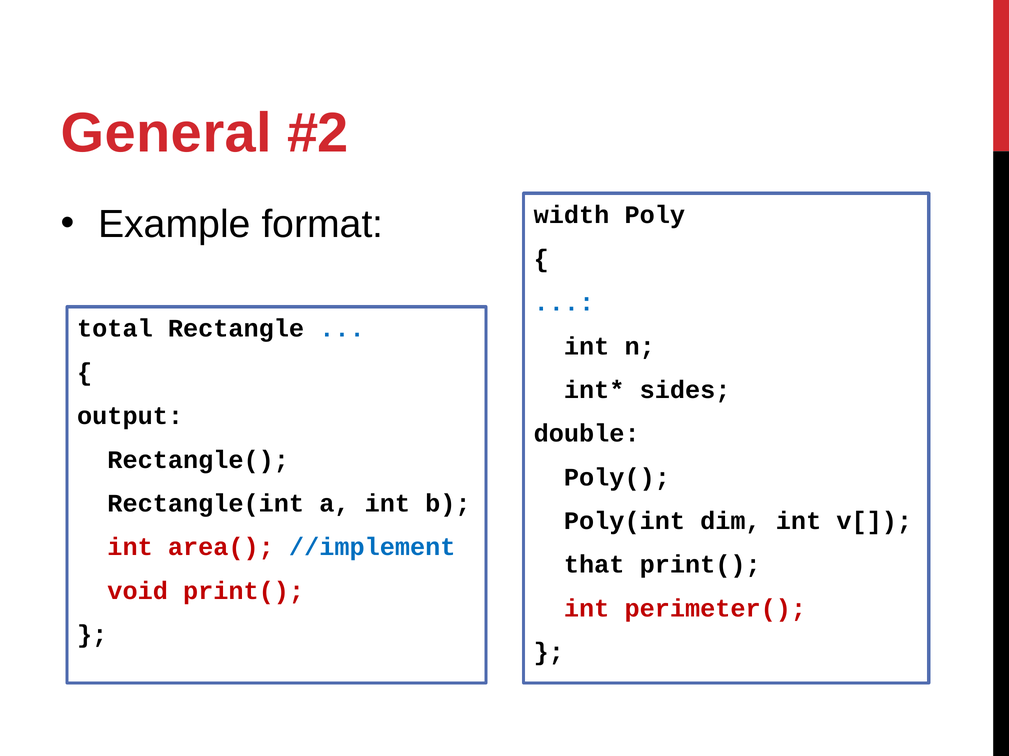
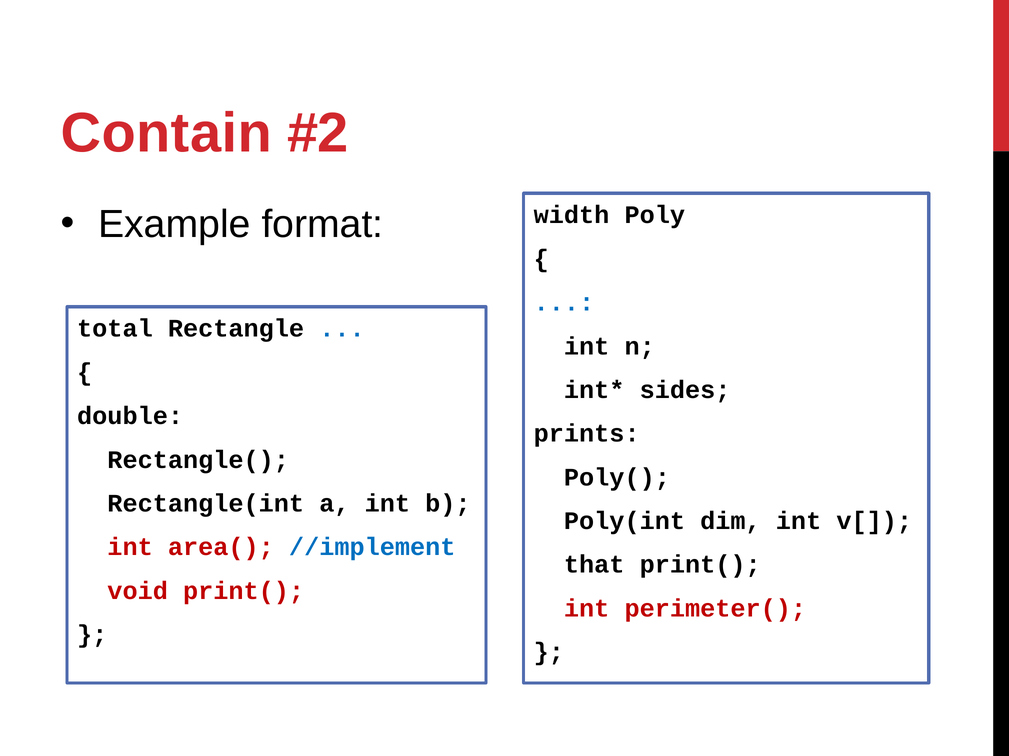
General: General -> Contain (166, 133)
output: output -> double (130, 416)
double: double -> prints (587, 434)
